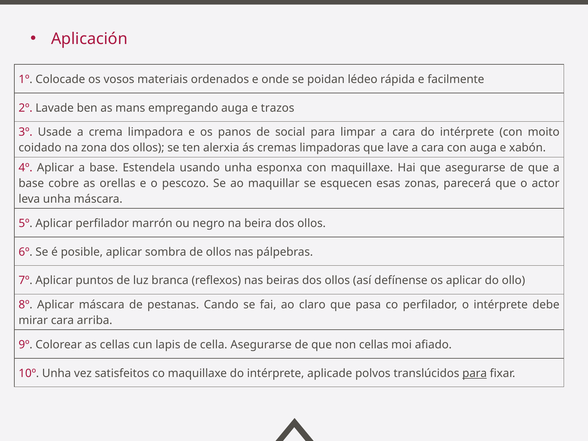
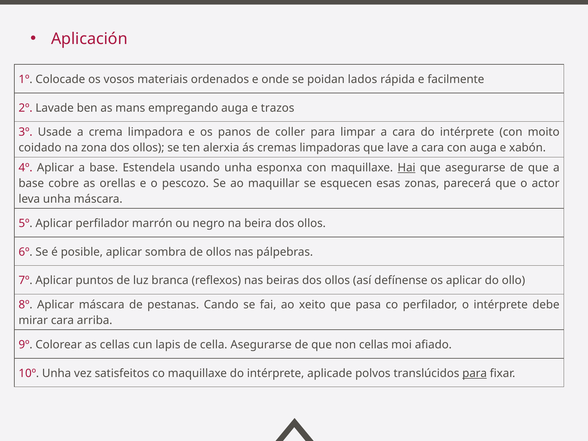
lédeo: lédeo -> lados (363, 79)
social: social -> coller (290, 132)
Hai underline: none -> present (407, 168)
claro: claro -> xeito (312, 305)
